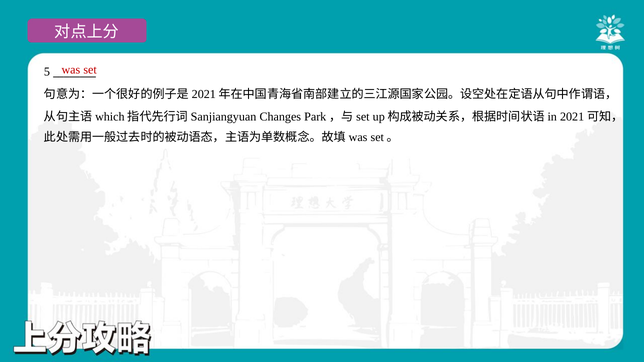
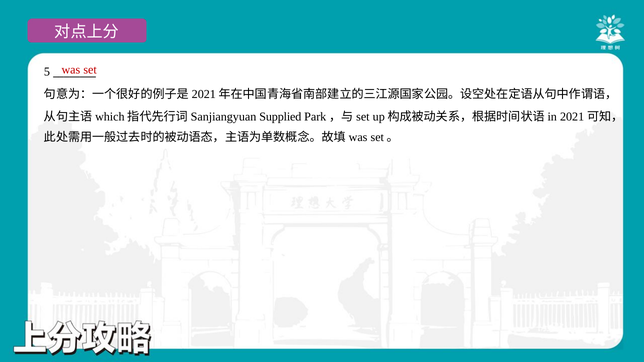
Changes: Changes -> Supplied (280, 117)
